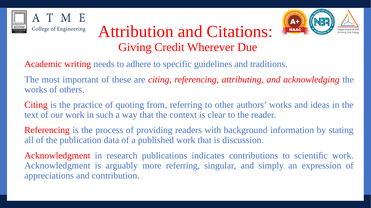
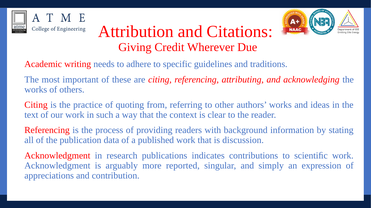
more referring: referring -> reported (183, 166)
